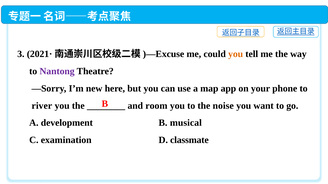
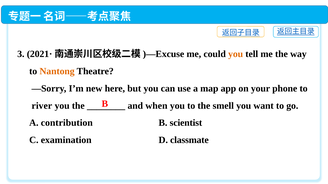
Nantong colour: purple -> orange (57, 71)
room: room -> when (156, 106)
noise: noise -> smell (223, 106)
development: development -> contribution (67, 123)
musical: musical -> scientist (186, 123)
